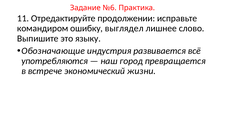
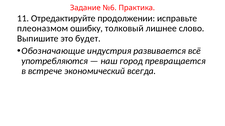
командиром: командиром -> плеоназмом (43, 29)
выглядел: выглядел -> толковый (124, 29)
языку: языку -> будет (88, 39)
жизни: жизни -> всегда (142, 71)
